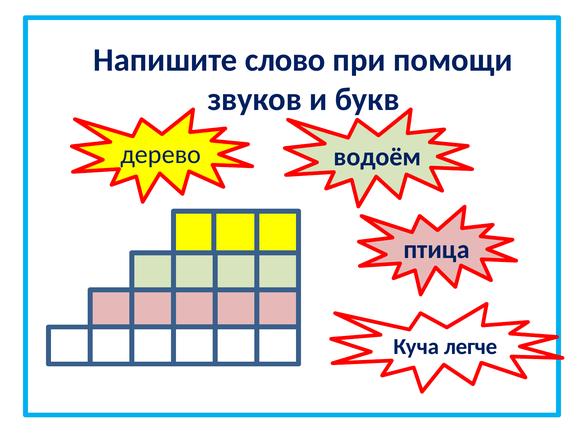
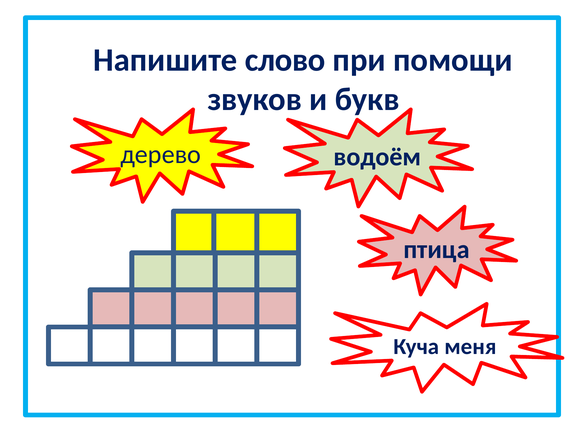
легче: легче -> меня (471, 347)
